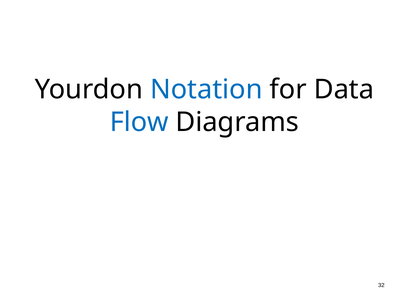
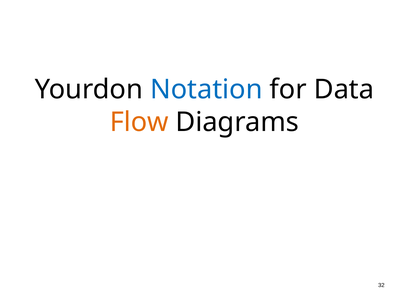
Flow colour: blue -> orange (139, 122)
